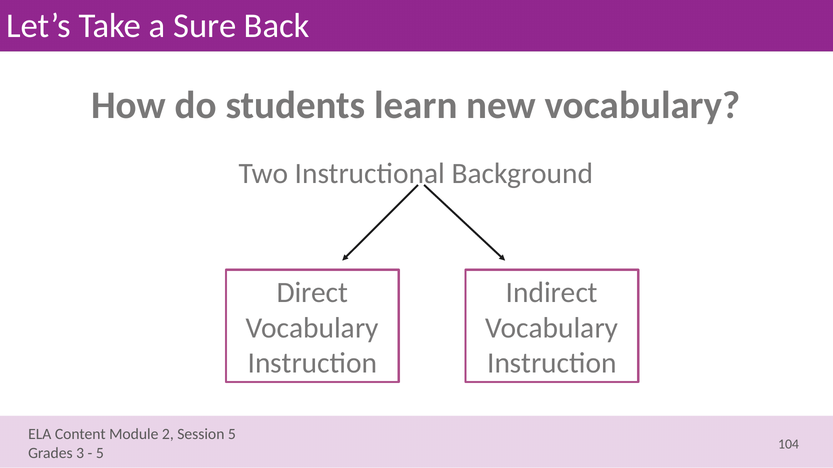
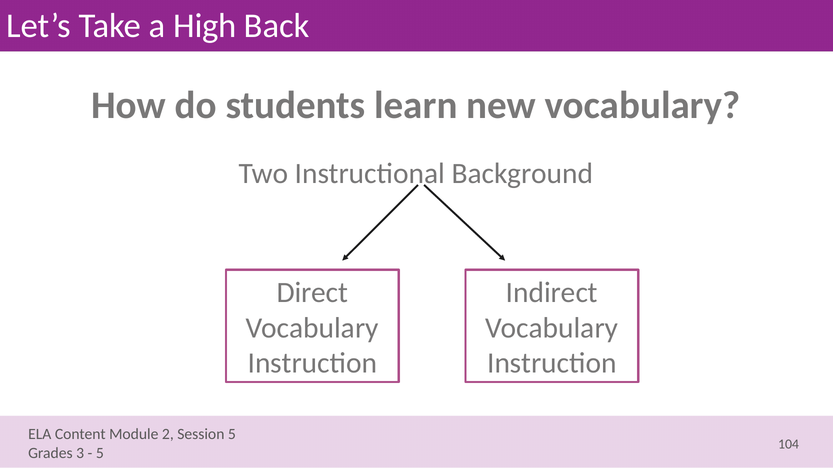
Sure: Sure -> High (205, 26)
